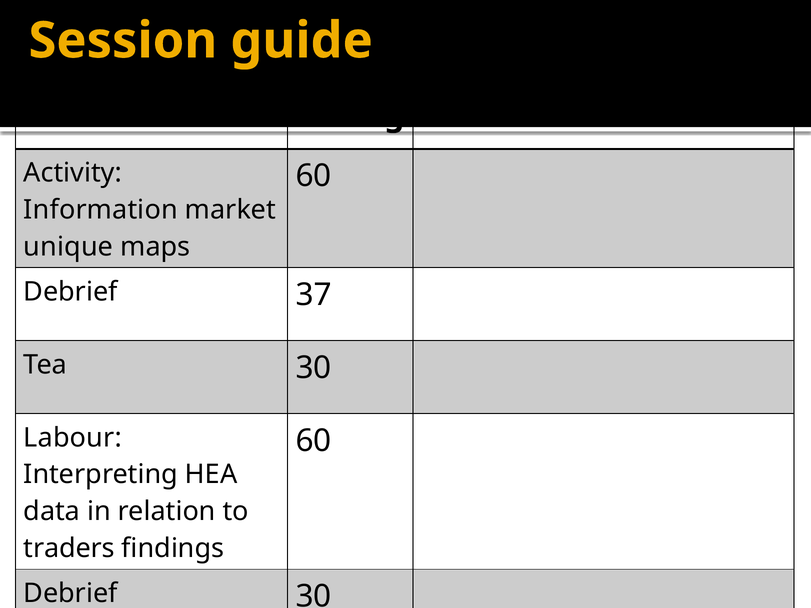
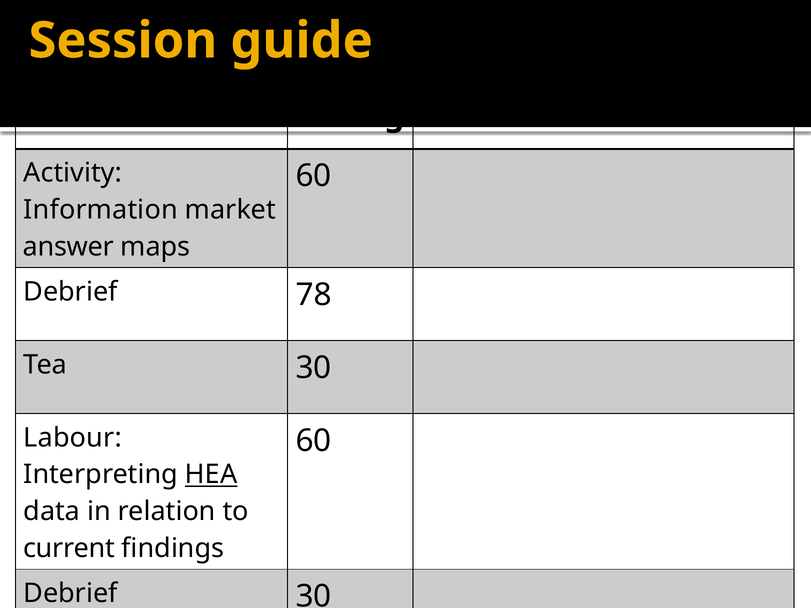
unique: unique -> answer (69, 247)
37: 37 -> 78 (314, 295)
HEA underline: none -> present (211, 475)
traders: traders -> current (69, 548)
